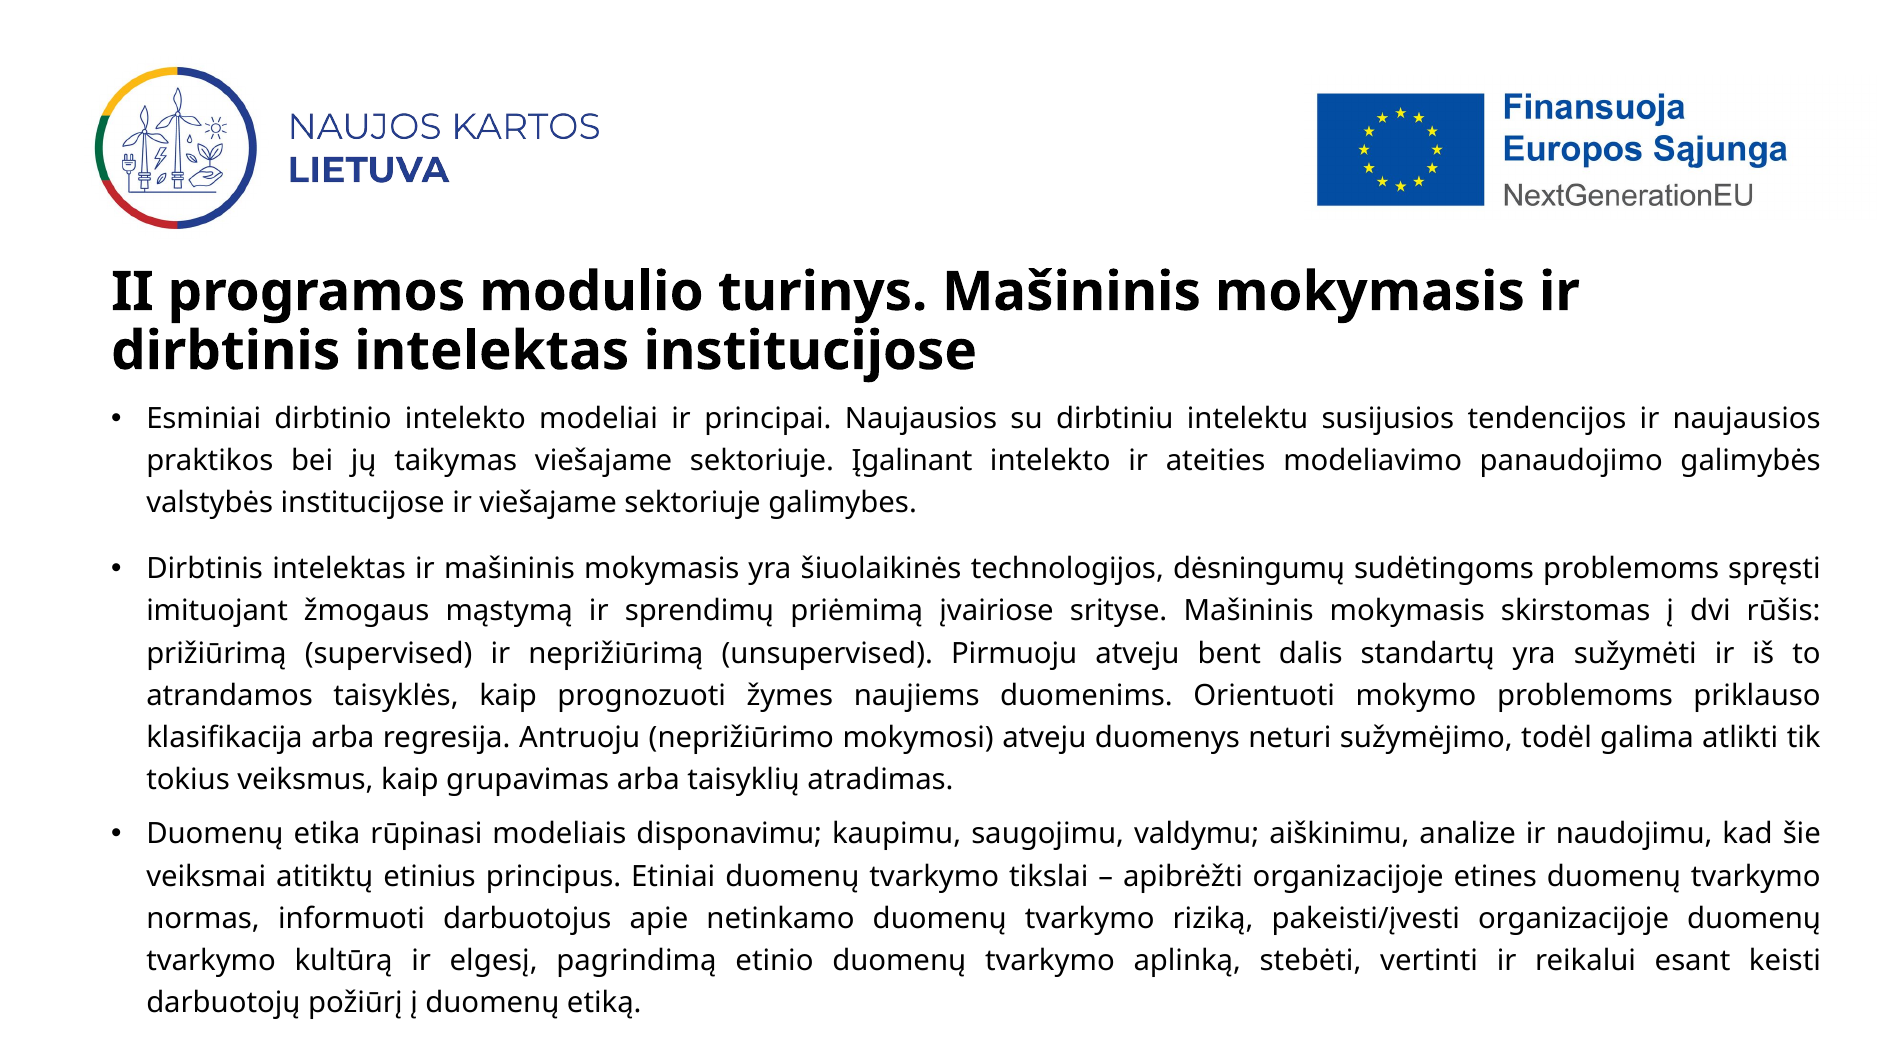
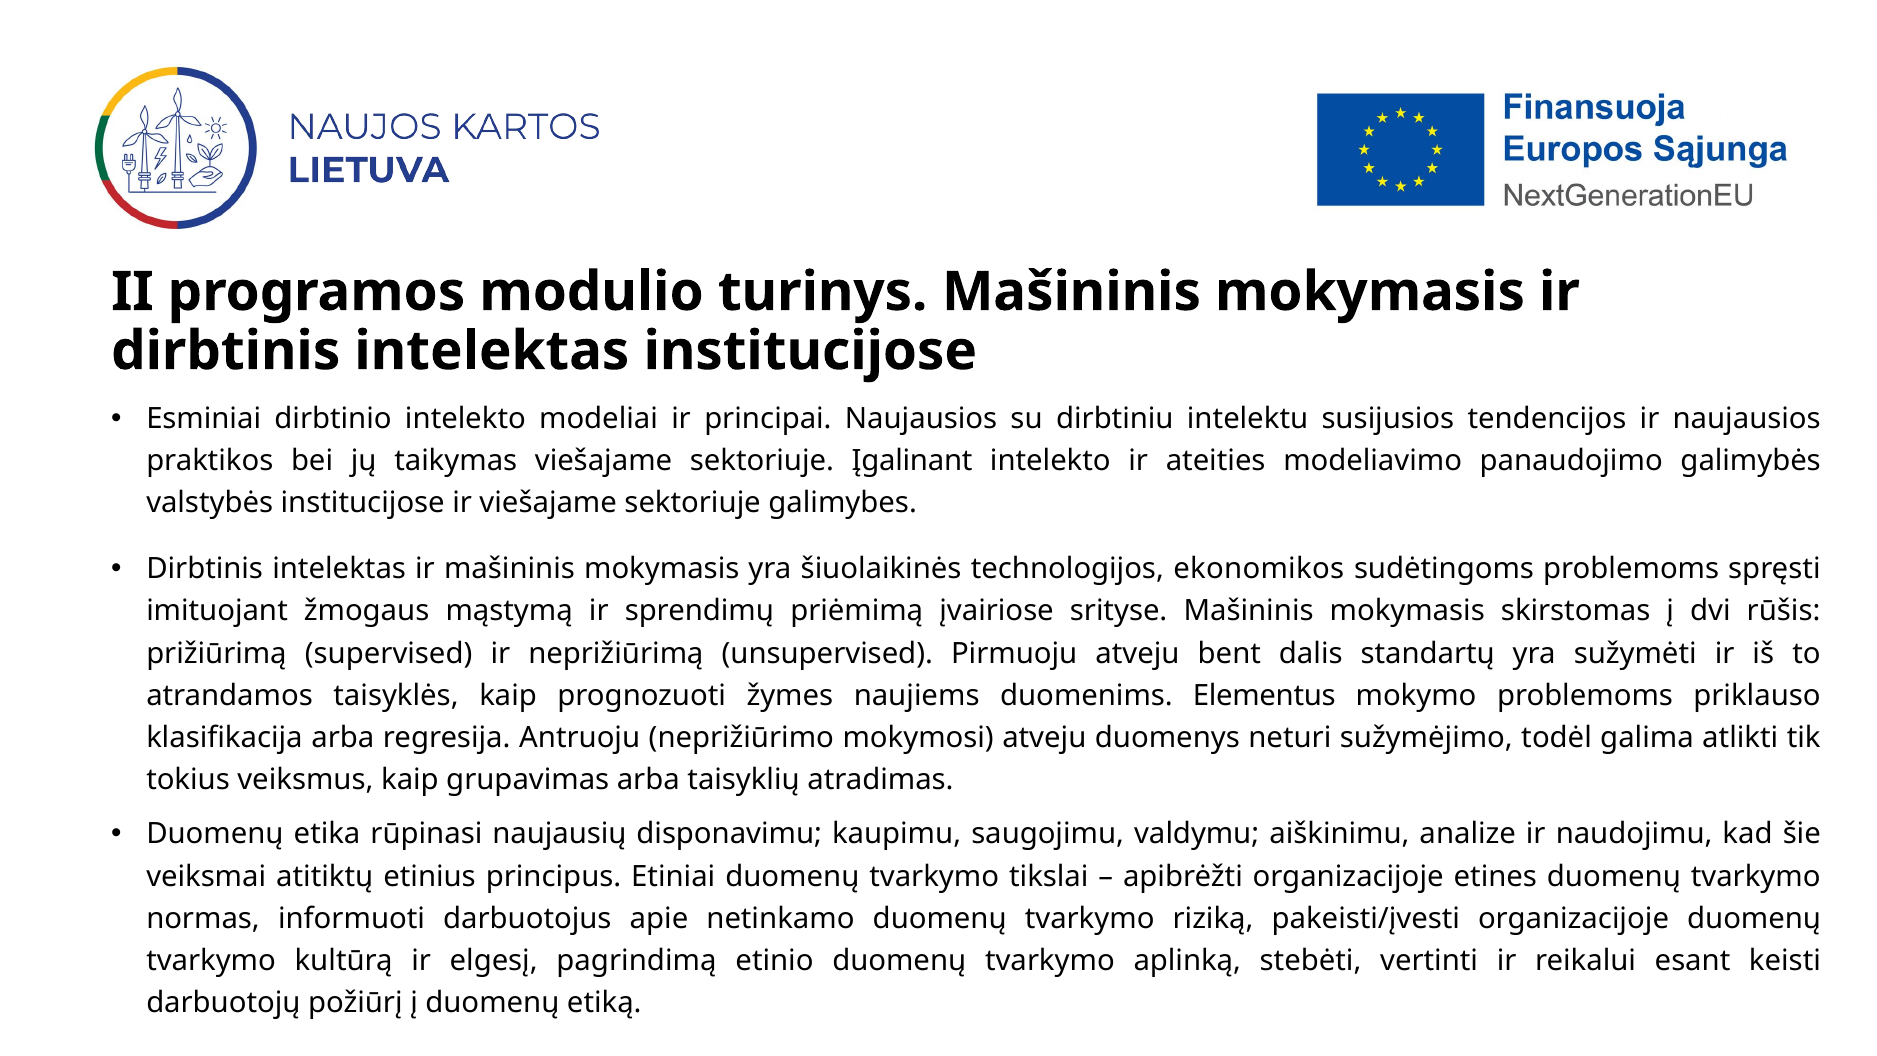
dėsningumų: dėsningumų -> ekonomikos (1259, 569)
Orientuoti: Orientuoti -> Elementus (1264, 696)
modeliais: modeliais -> naujausių (559, 834)
